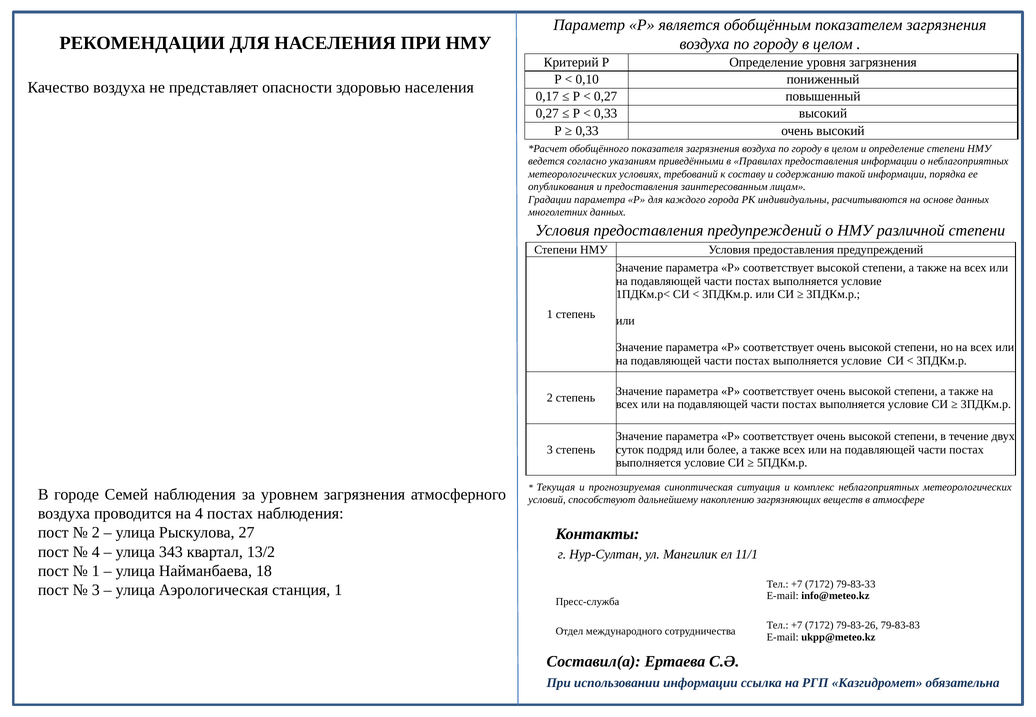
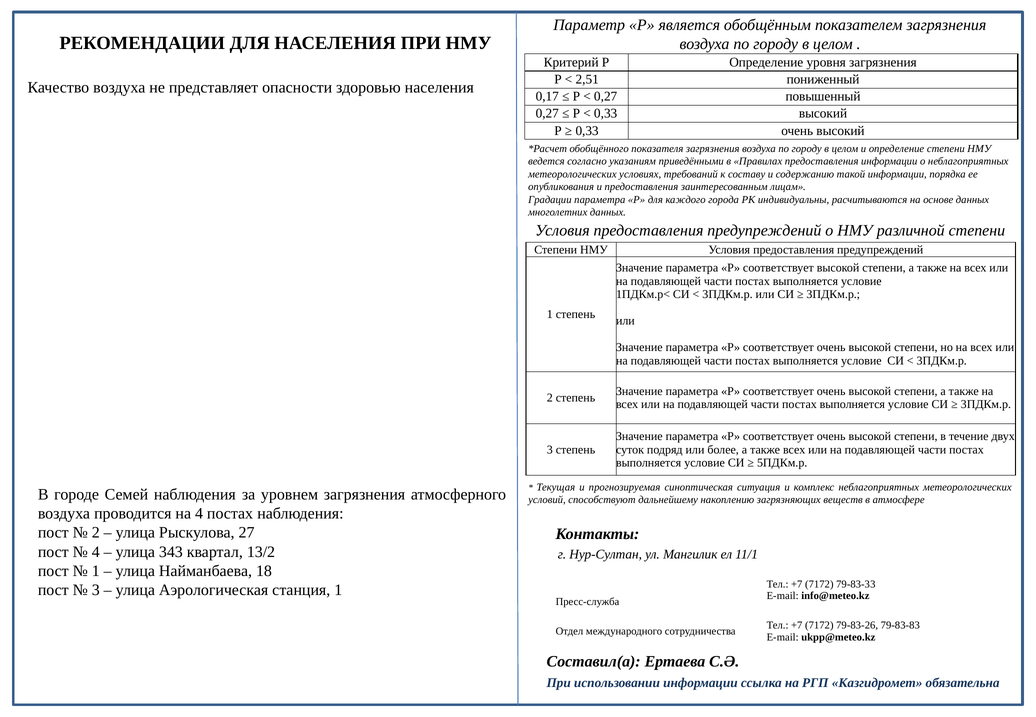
0,10: 0,10 -> 2,51 (587, 79)
